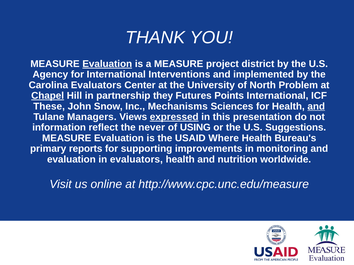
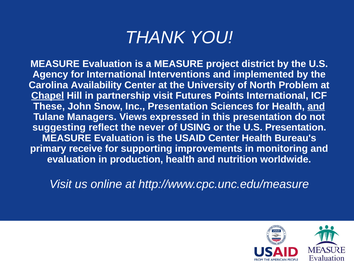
Evaluation underline: present -> none (107, 64)
Carolina Evaluators: Evaluators -> Availability (96, 85)
partnership they: they -> visit (163, 96)
Inc Mechanisms: Mechanisms -> Presentation (178, 106)
expressed underline: present -> none (174, 117)
information: information -> suggesting (59, 128)
U.S Suggestions: Suggestions -> Presentation (296, 128)
USAID Where: Where -> Center (224, 138)
reports: reports -> receive (86, 149)
in evaluators: evaluators -> production (137, 160)
